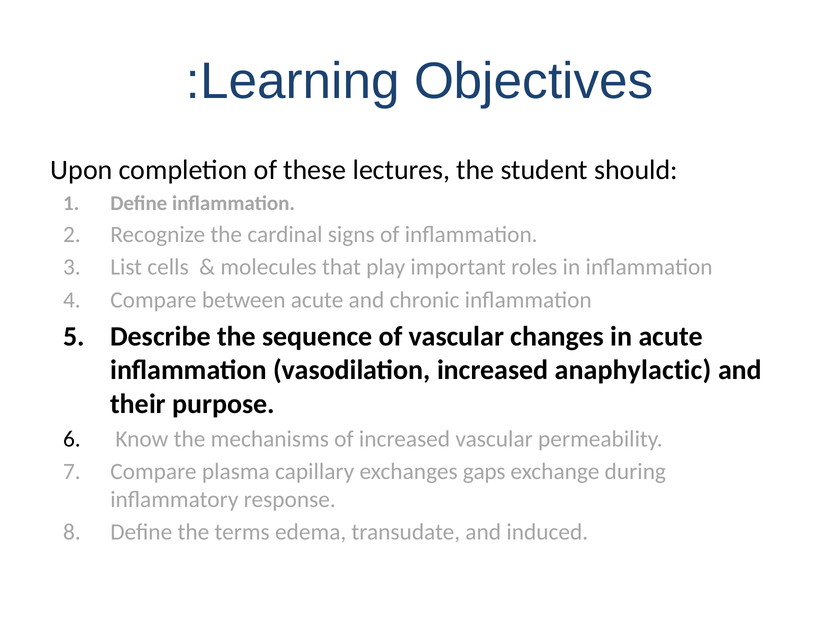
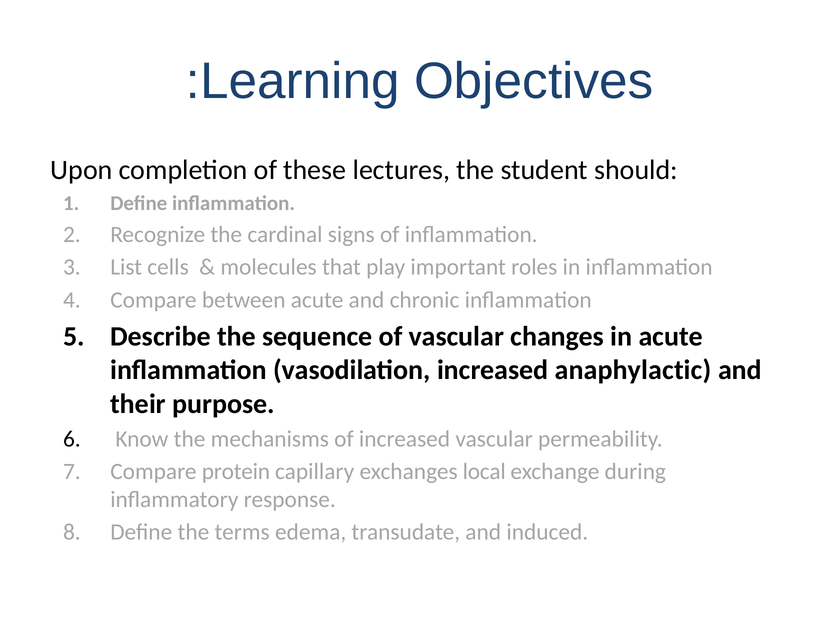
plasma: plasma -> protein (236, 472)
gaps: gaps -> local (484, 472)
